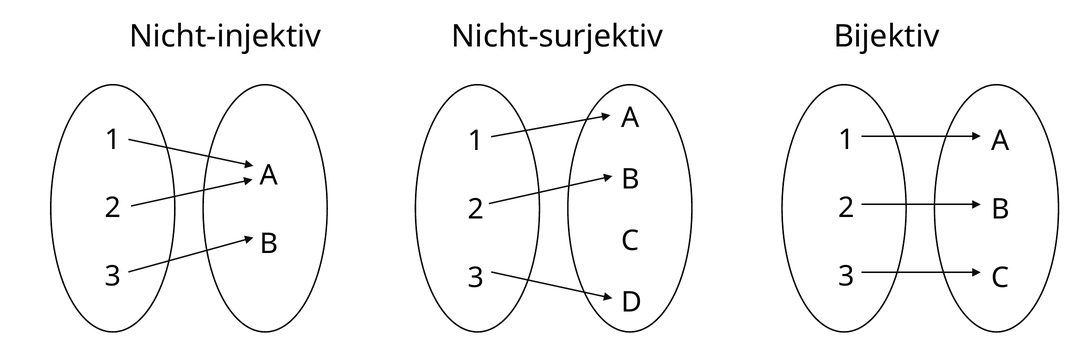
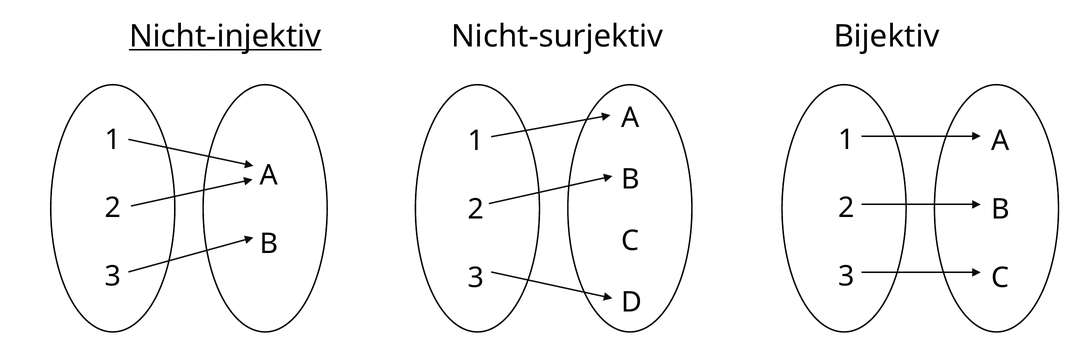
Nicht-injektiv underline: none -> present (225, 36)
